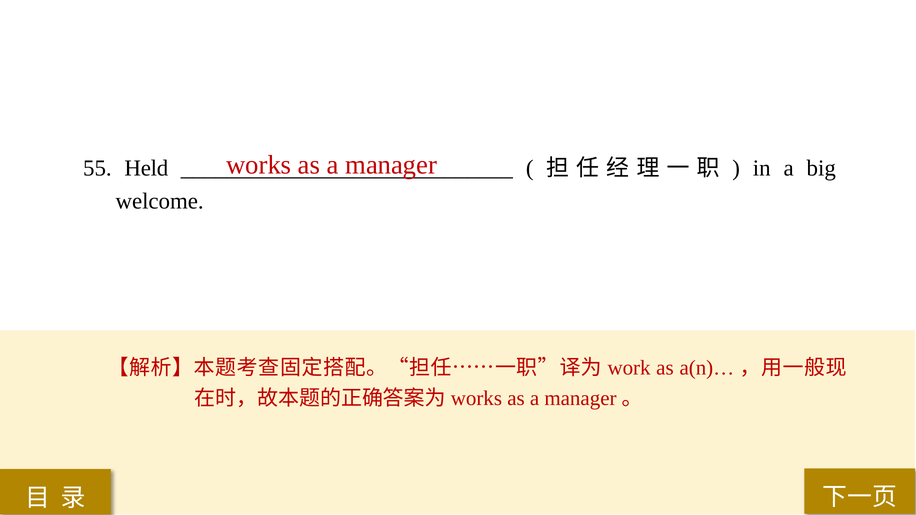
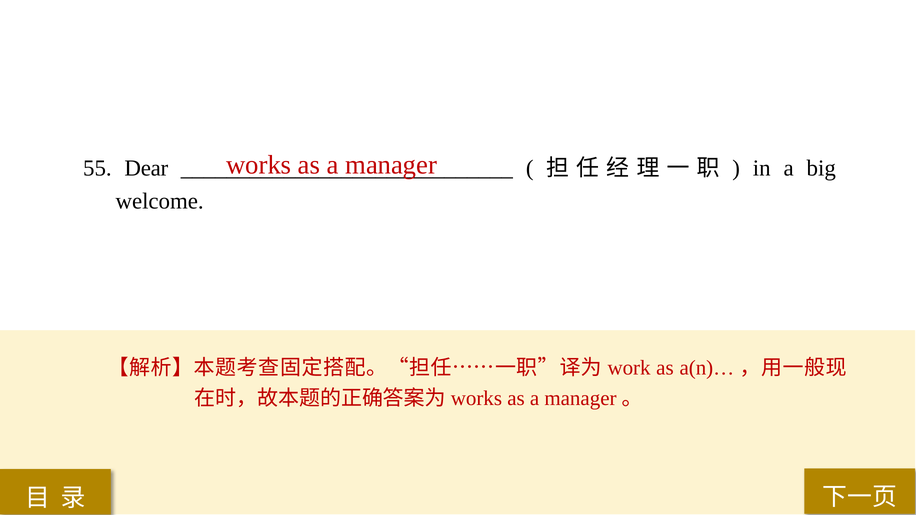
Held: Held -> Dear (146, 168)
